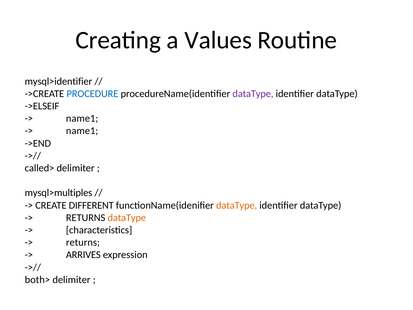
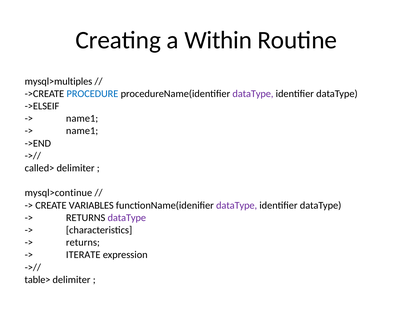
Values: Values -> Within (218, 40)
mysql>identifier: mysql>identifier -> mysql>multiples (58, 81)
mysql>multiples: mysql>multiples -> mysql>continue (58, 193)
DIFFERENT: DIFFERENT -> VARIABLES (91, 205)
dataType colour: orange -> purple (237, 205)
dataType colour: orange -> purple (127, 217)
ARRIVES: ARRIVES -> ITERATE (83, 255)
both>: both> -> table> (38, 279)
